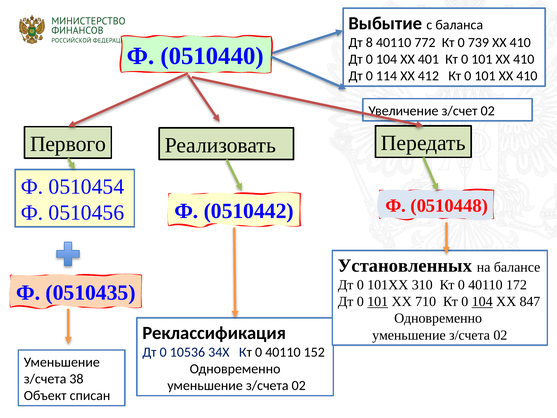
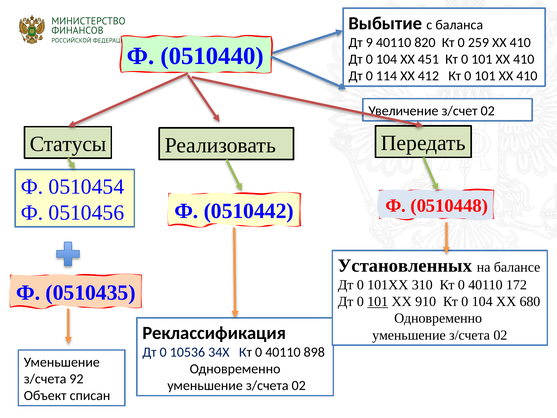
8: 8 -> 9 (369, 43)
772: 772 -> 820 (425, 43)
739: 739 -> 259 (478, 43)
401: 401 -> 451 (428, 59)
Первого: Первого -> Статусы (68, 144)
710: 710 -> 910 (426, 301)
104 underline: present -> none (482, 301)
847: 847 -> 680 (530, 301)
152: 152 -> 898 (314, 352)
38: 38 -> 92 (76, 379)
